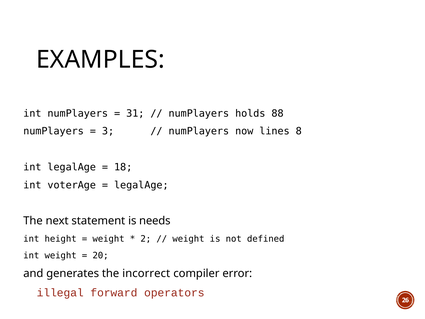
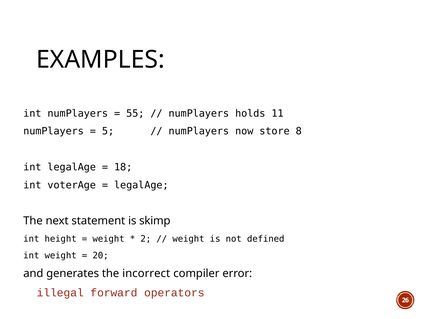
31: 31 -> 55 (135, 113)
88: 88 -> 11 (278, 113)
3: 3 -> 5 (108, 131)
lines: lines -> store (275, 131)
needs: needs -> skimp (155, 221)
